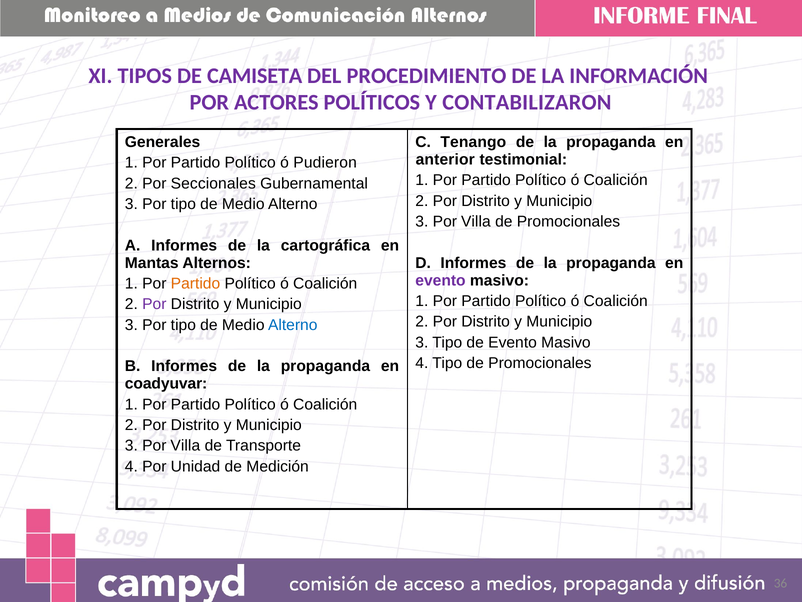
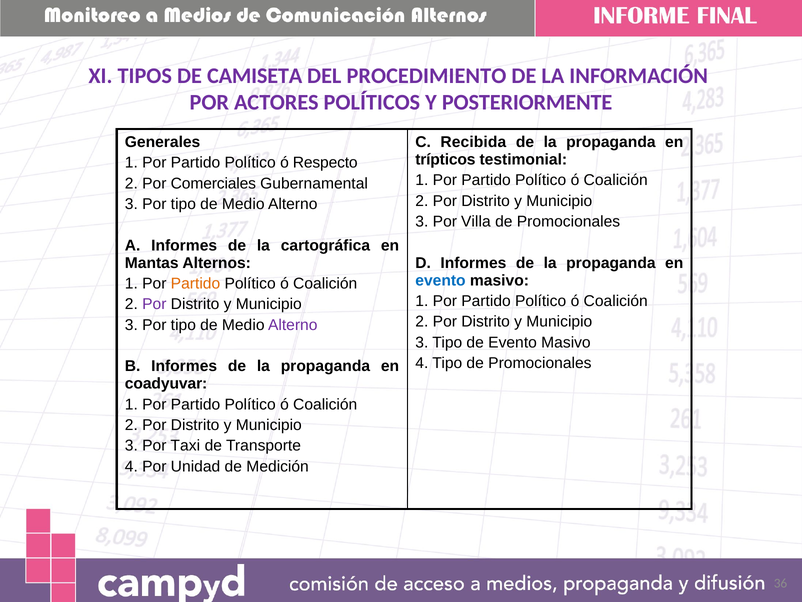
CONTABILIZARON: CONTABILIZARON -> POSTERIORMENTE (527, 102)
Tenango: Tenango -> Recibida (473, 142)
anterior: anterior -> trípticos (445, 159)
Pudieron: Pudieron -> Respecto (325, 163)
Seccionales: Seccionales -> Comerciales (213, 183)
evento colour: purple -> blue (440, 280)
Alterno colour: blue -> purple (293, 325)
Villa: Villa -> Taxi (185, 445)
